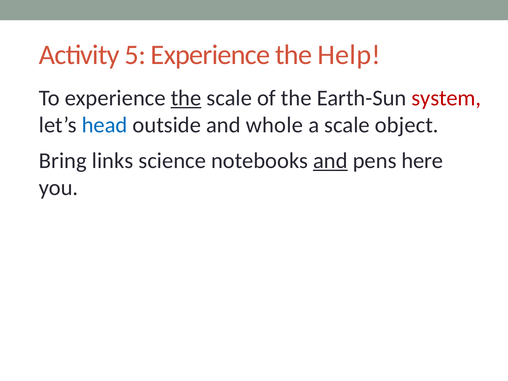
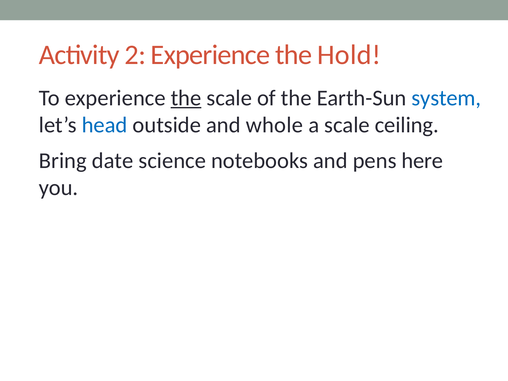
5: 5 -> 2 (135, 55)
Help: Help -> Hold (349, 55)
system colour: red -> blue (446, 98)
object: object -> ceiling (407, 125)
links: links -> date (113, 161)
and underline: present -> none (330, 161)
